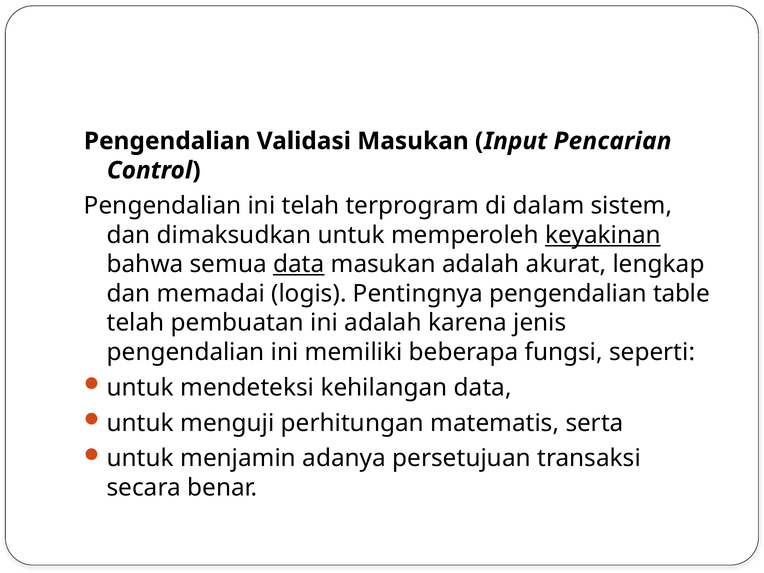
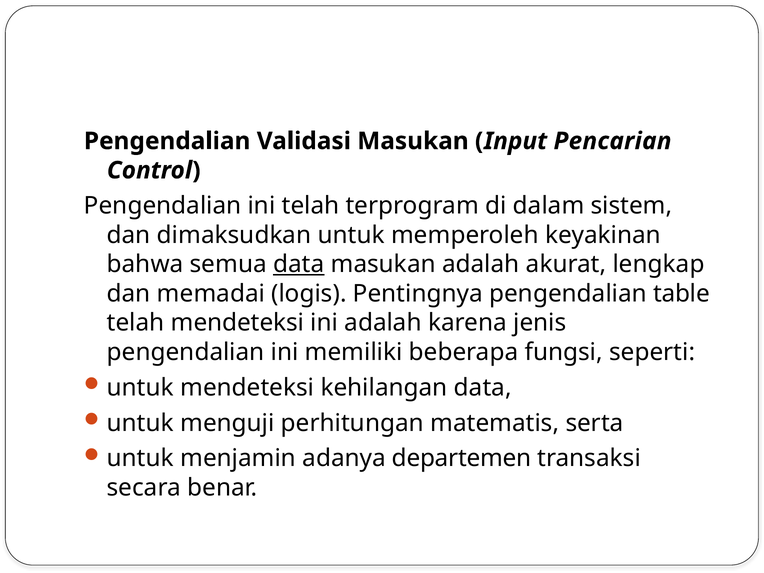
keyakinan underline: present -> none (603, 235)
telah pembuatan: pembuatan -> mendeteksi (237, 323)
persetujuan: persetujuan -> departemen (462, 458)
